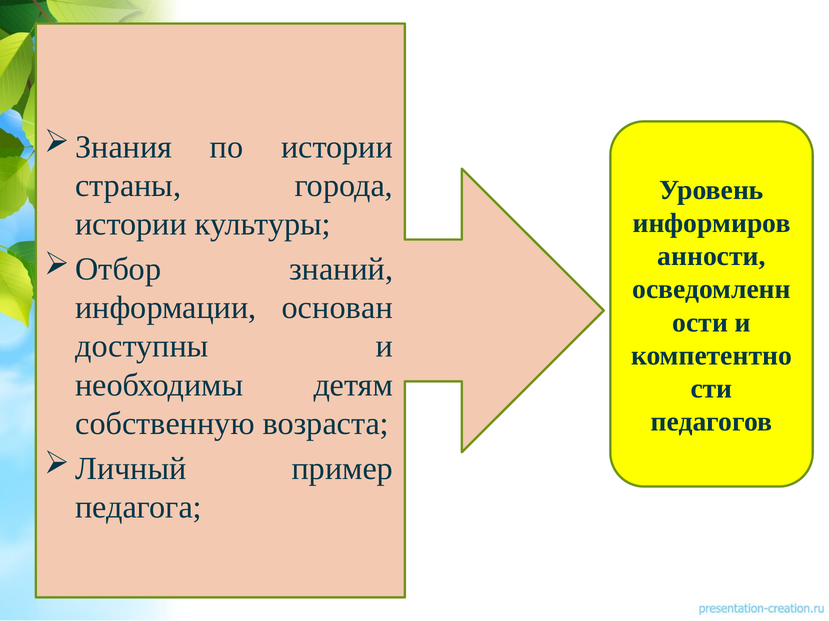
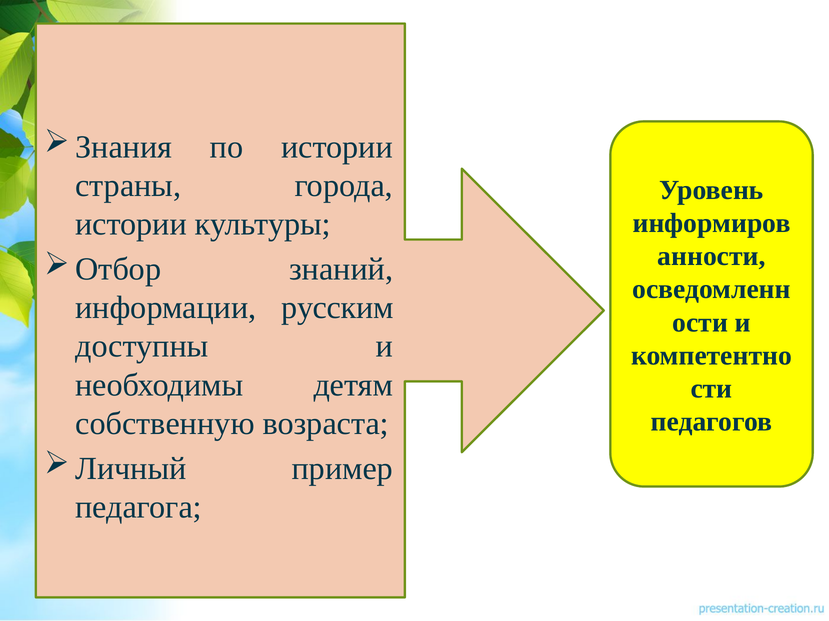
основан: основан -> русским (337, 308)
